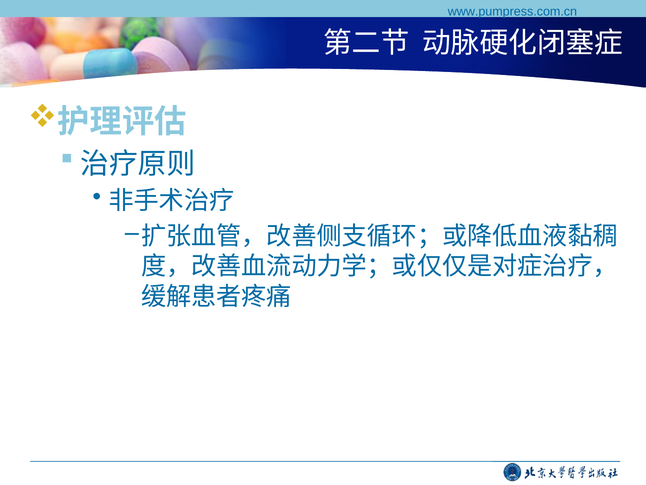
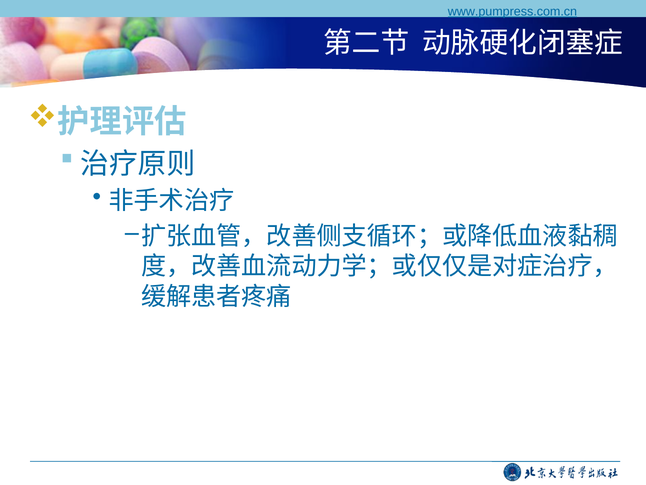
www.pumpress.com.cn underline: none -> present (512, 12)
